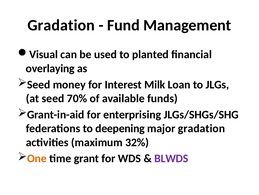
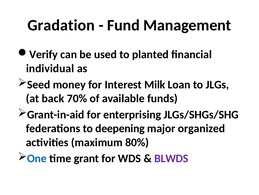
Visual: Visual -> Verify (44, 54)
overlaying: overlaying -> individual (50, 68)
at seed: seed -> back (53, 98)
major gradation: gradation -> organized (202, 128)
32%: 32% -> 80% (137, 142)
One colour: orange -> blue (37, 158)
